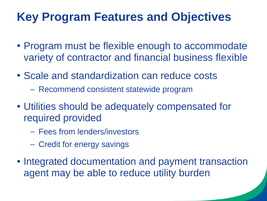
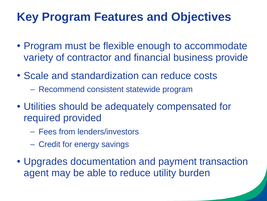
business flexible: flexible -> provide (232, 57)
Integrated: Integrated -> Upgrades (46, 161)
